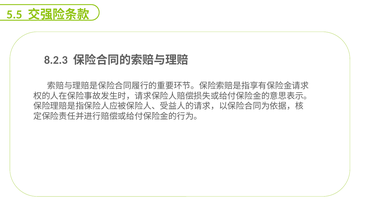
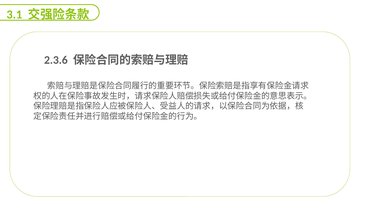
5.5: 5.5 -> 3.1 (14, 15)
8.2.3: 8.2.3 -> 2.3.6 (56, 60)
